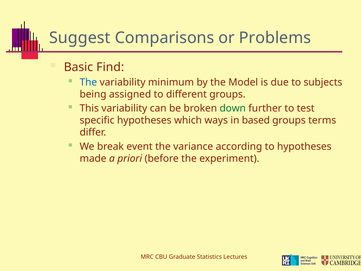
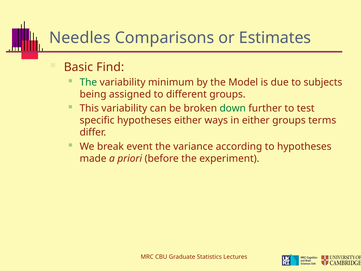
Suggest: Suggest -> Needles (80, 38)
Problems: Problems -> Estimates (275, 38)
The colour: blue -> green (88, 82)
hypotheses which: which -> either (188, 120)
in based: based -> either (256, 120)
